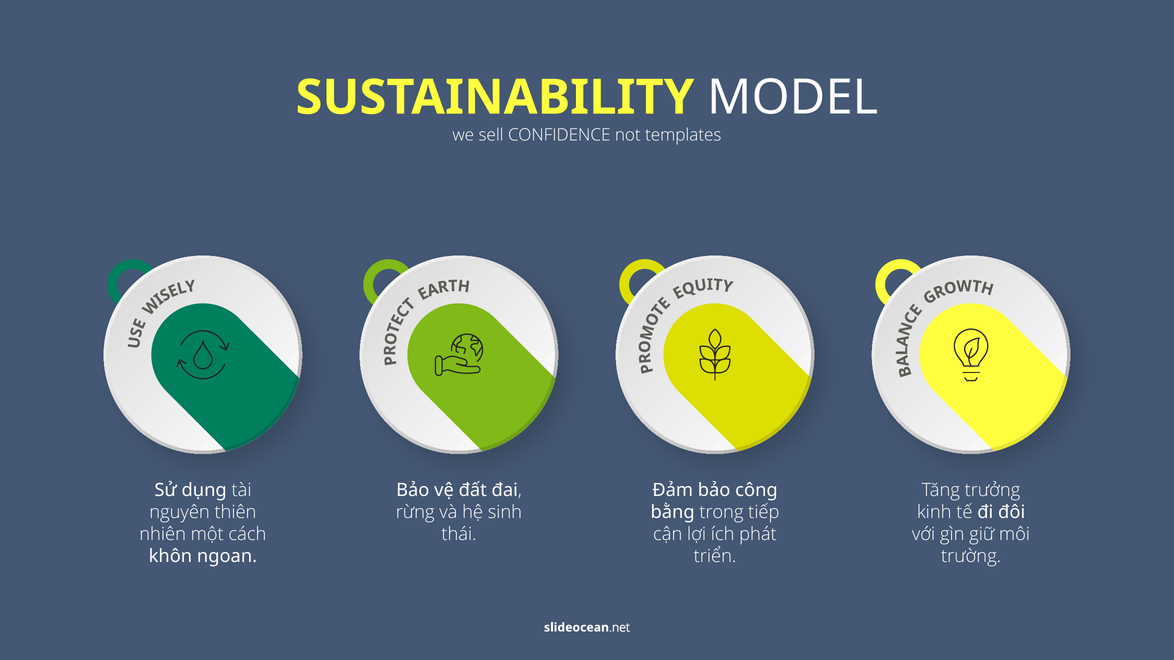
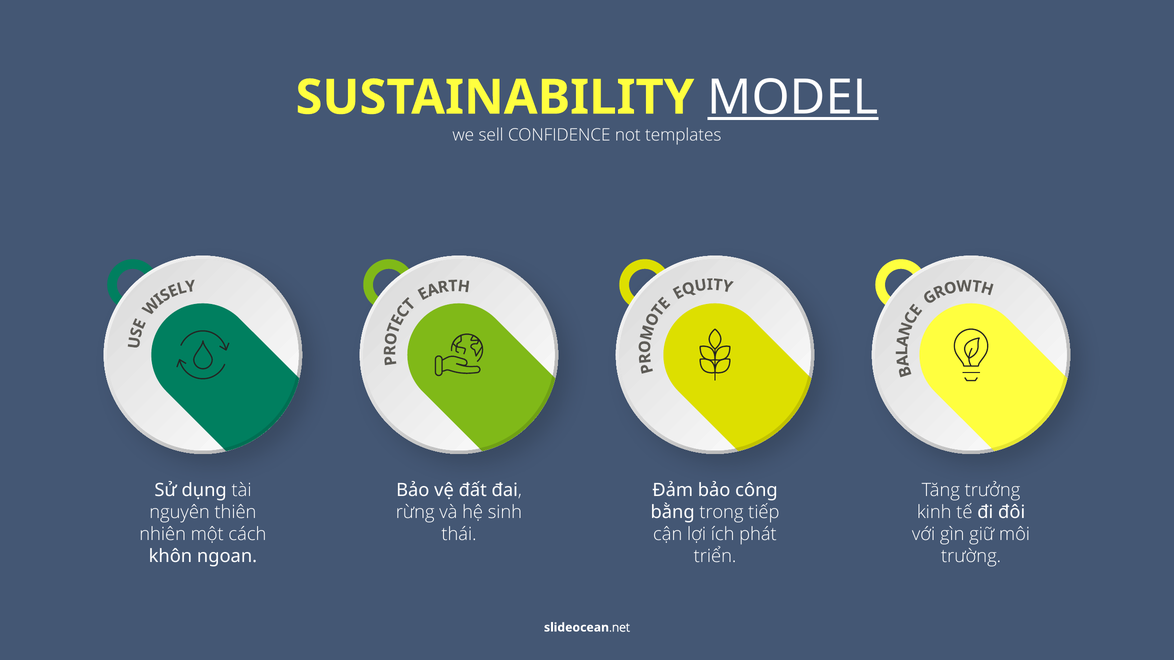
MODEL underline: none -> present (793, 98)
